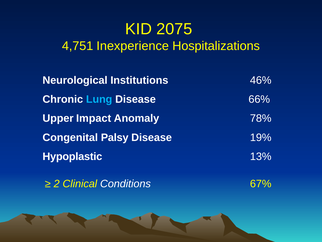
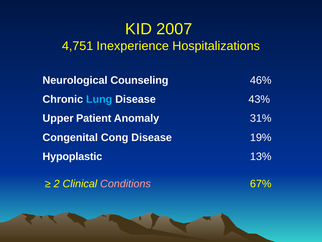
2075: 2075 -> 2007 (174, 29)
Institutions: Institutions -> Counseling (139, 80)
66%: 66% -> 43% (259, 99)
Impact: Impact -> Patient (94, 118)
78%: 78% -> 31% (261, 118)
Palsy: Palsy -> Cong (115, 137)
Conditions colour: white -> pink (125, 184)
